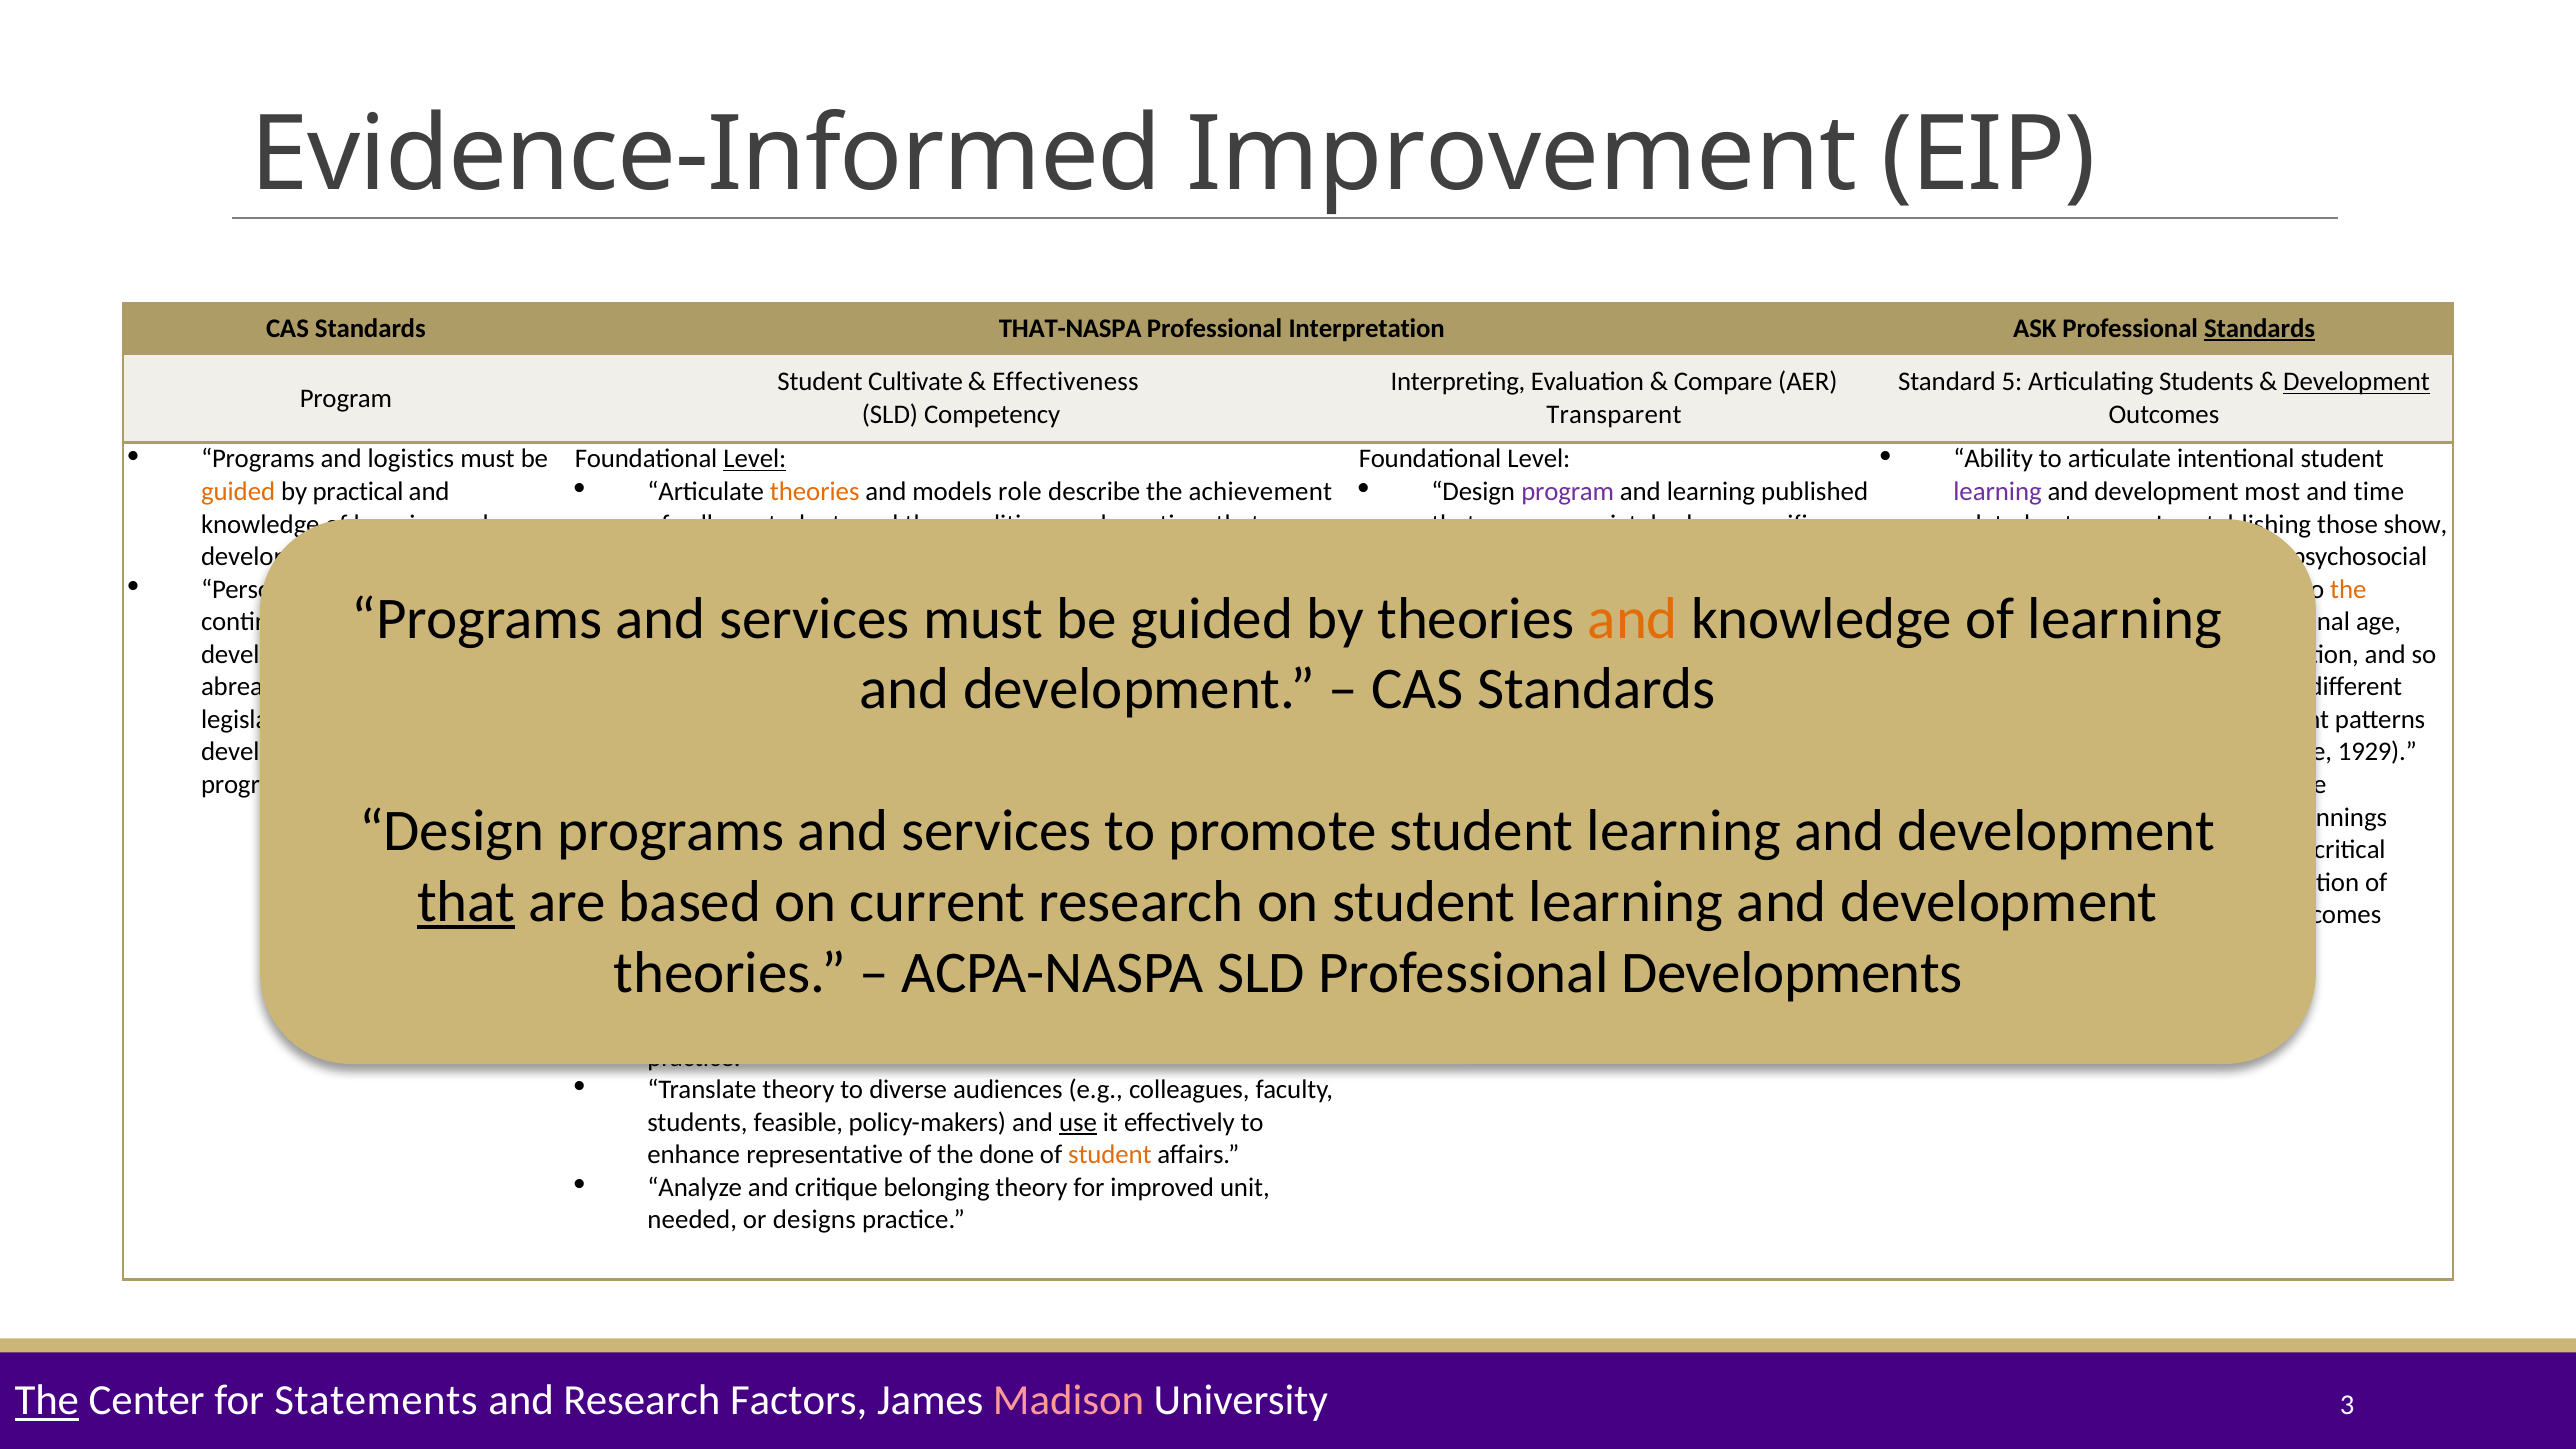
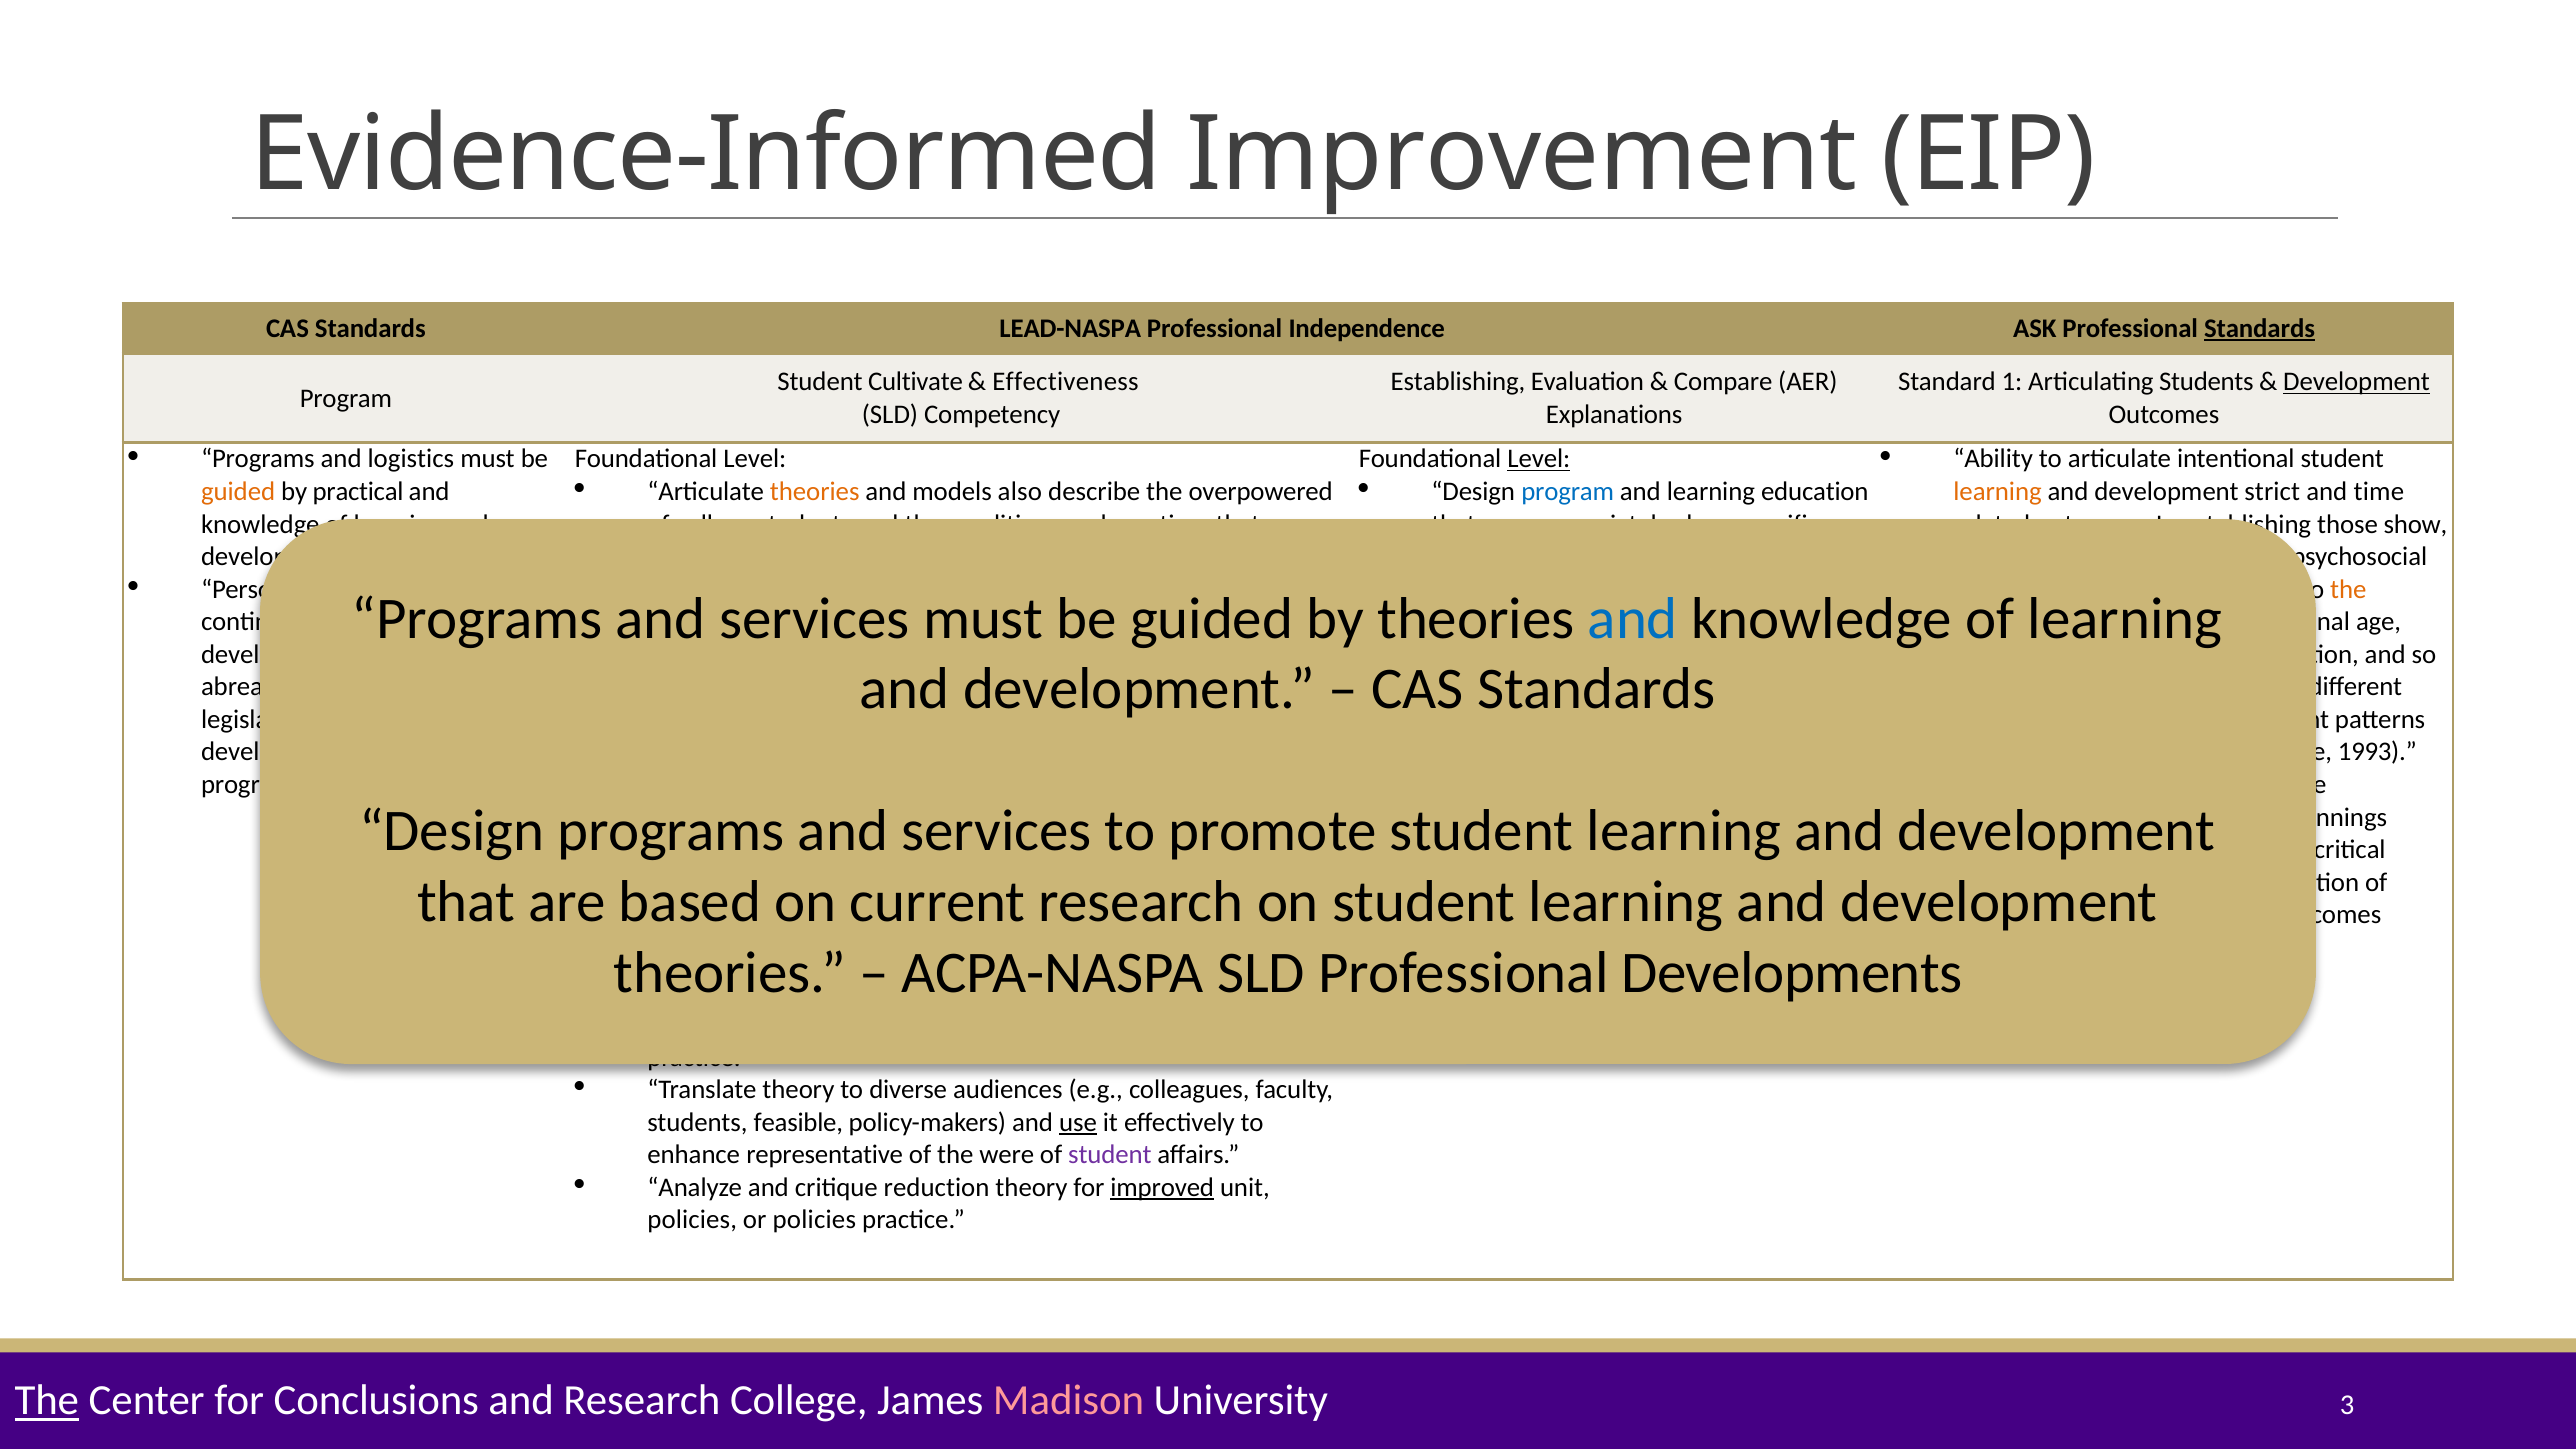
THAT-NASPA: THAT-NASPA -> LEAD-NASPA (1070, 329)
Interpretation: Interpretation -> Independence (1367, 329)
Interpreting: Interpreting -> Establishing (1458, 382)
5: 5 -> 1 (2012, 382)
Transparent: Transparent -> Explanations (1614, 415)
Level underline: present -> none (755, 459)
Level underline: none -> present (1539, 459)
role: role -> also (1020, 492)
achievement: achievement -> overpowered (1261, 492)
program colour: purple -> blue (1568, 492)
learning published: published -> education (1815, 492)
learning colour: purple -> orange (1998, 492)
most: most -> strict (2272, 492)
and colour: orange -> blue (1633, 619)
1929: 1929 -> 1993 (2377, 752)
that underline: present -> none (466, 902)
done: done -> were (1007, 1155)
student colour: orange -> purple (1110, 1155)
belonging: belonging -> reduction (937, 1187)
improved underline: none -> present (1162, 1187)
needed: needed -> policies (692, 1220)
or designs: designs -> policies (814, 1220)
Statements: Statements -> Conclusions (376, 1401)
Research Factors: Factors -> College (799, 1401)
